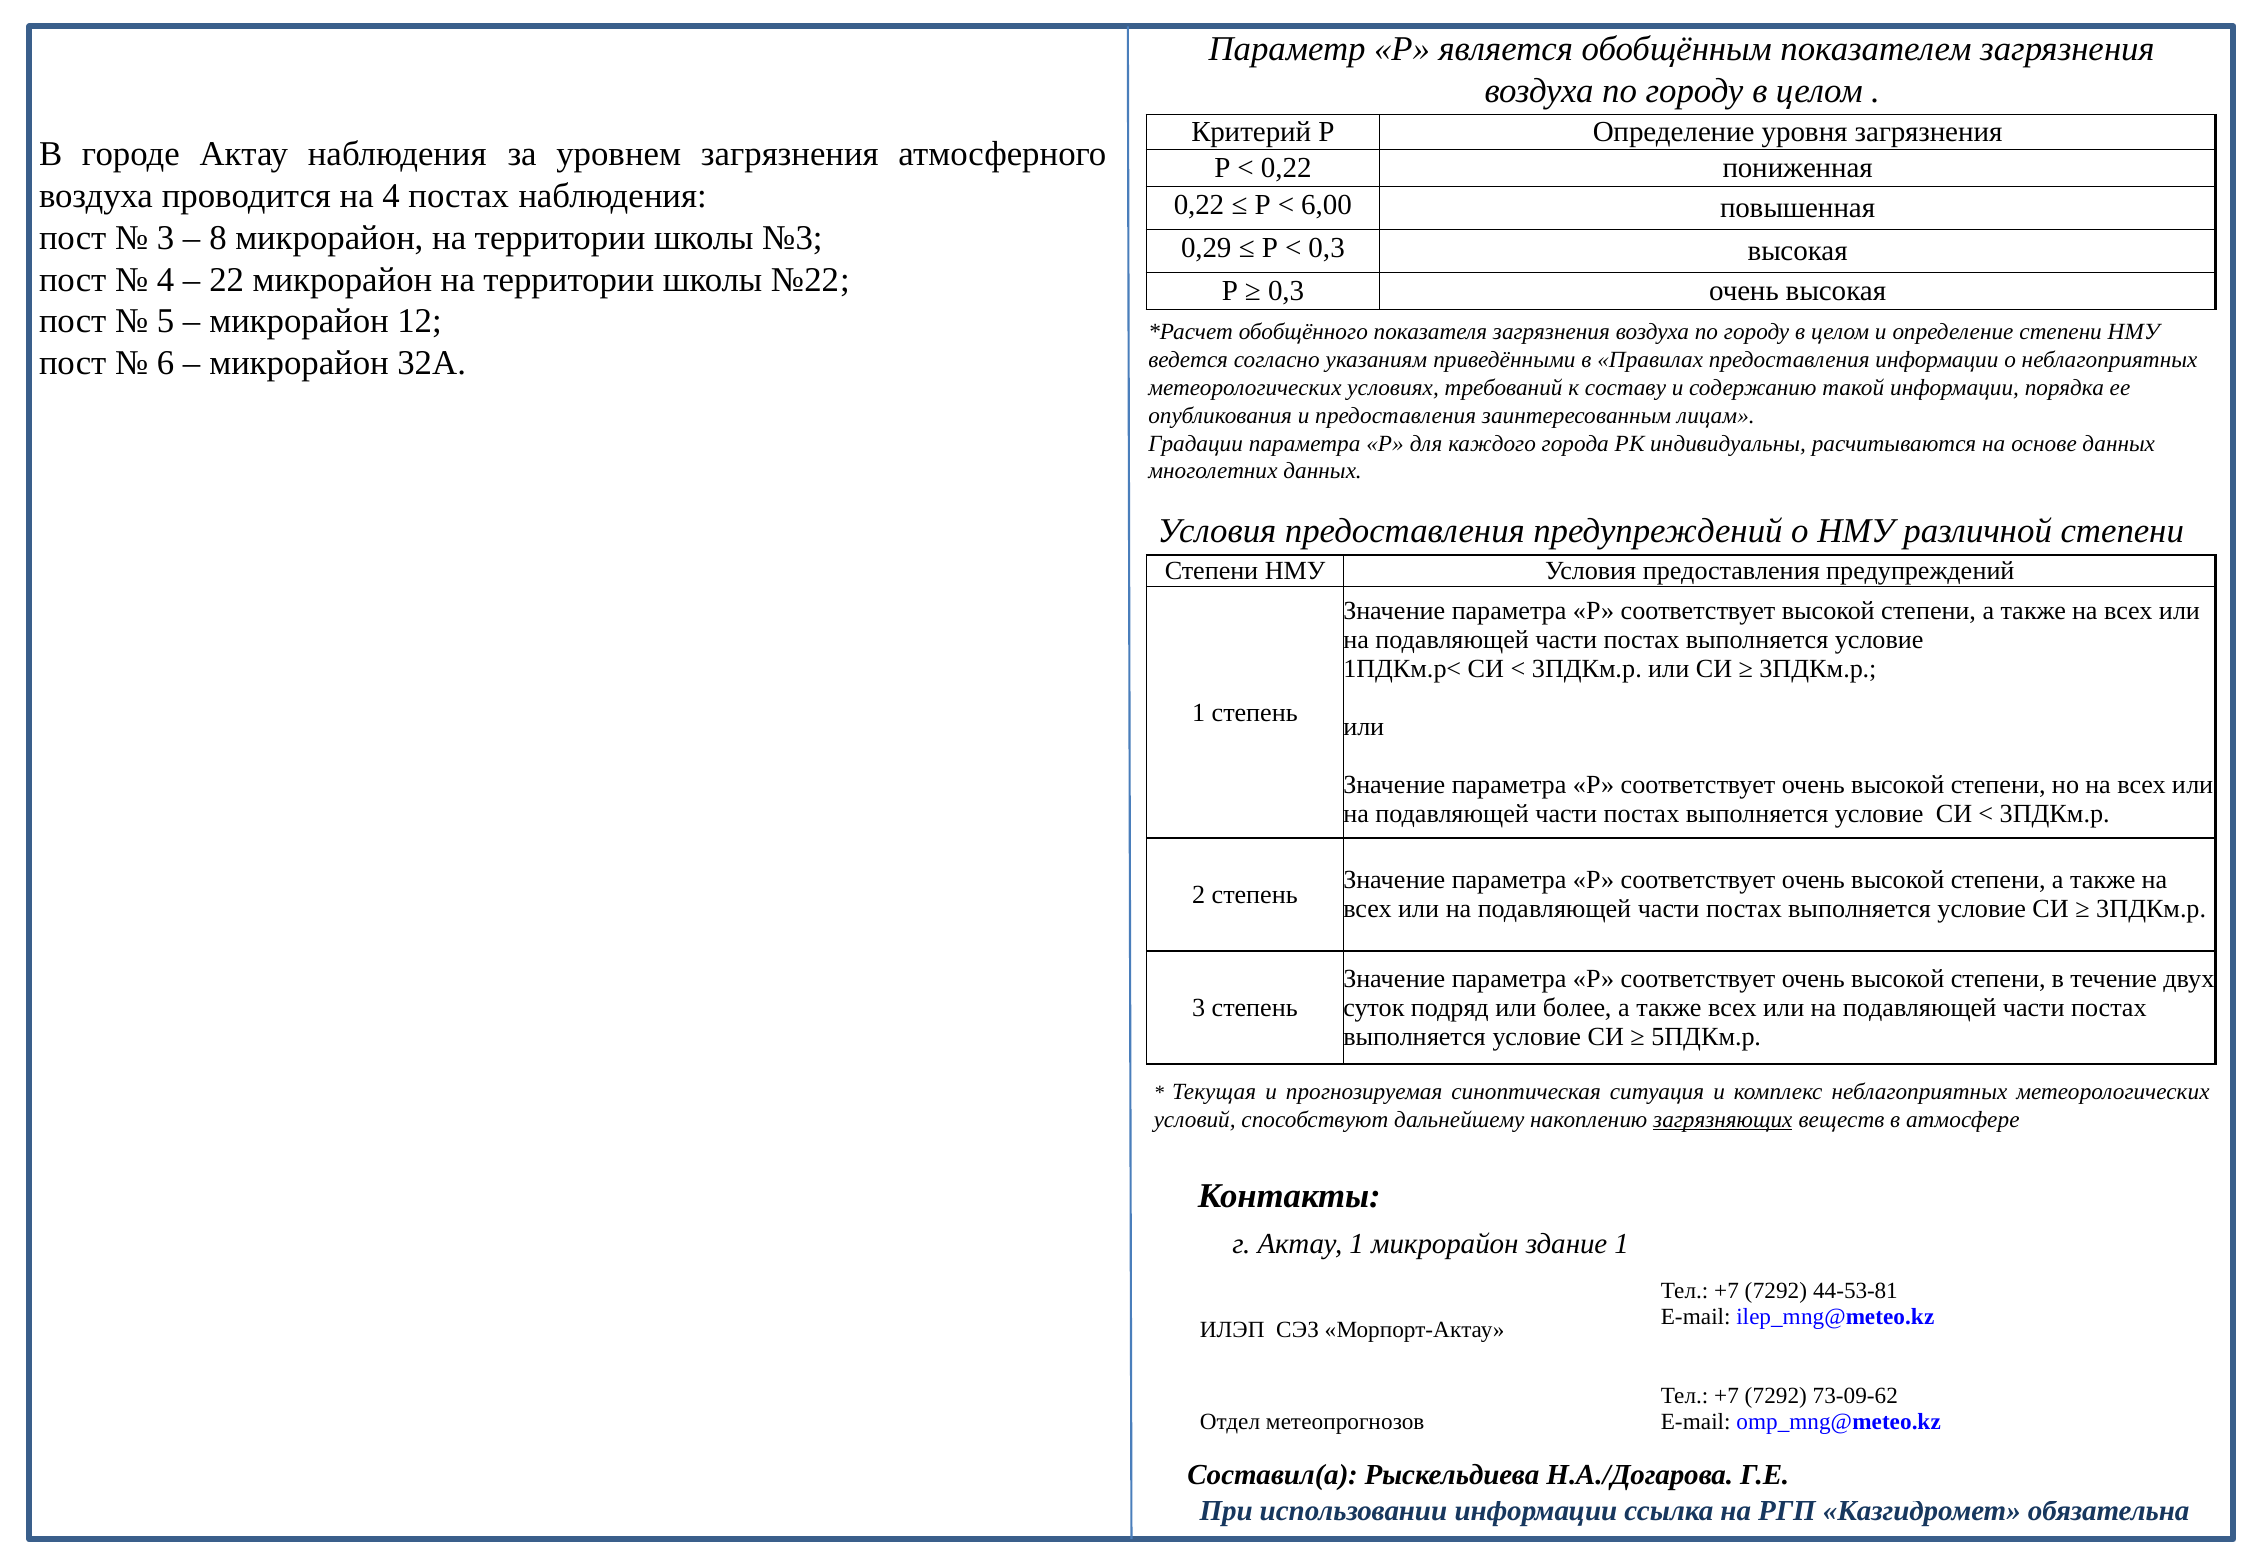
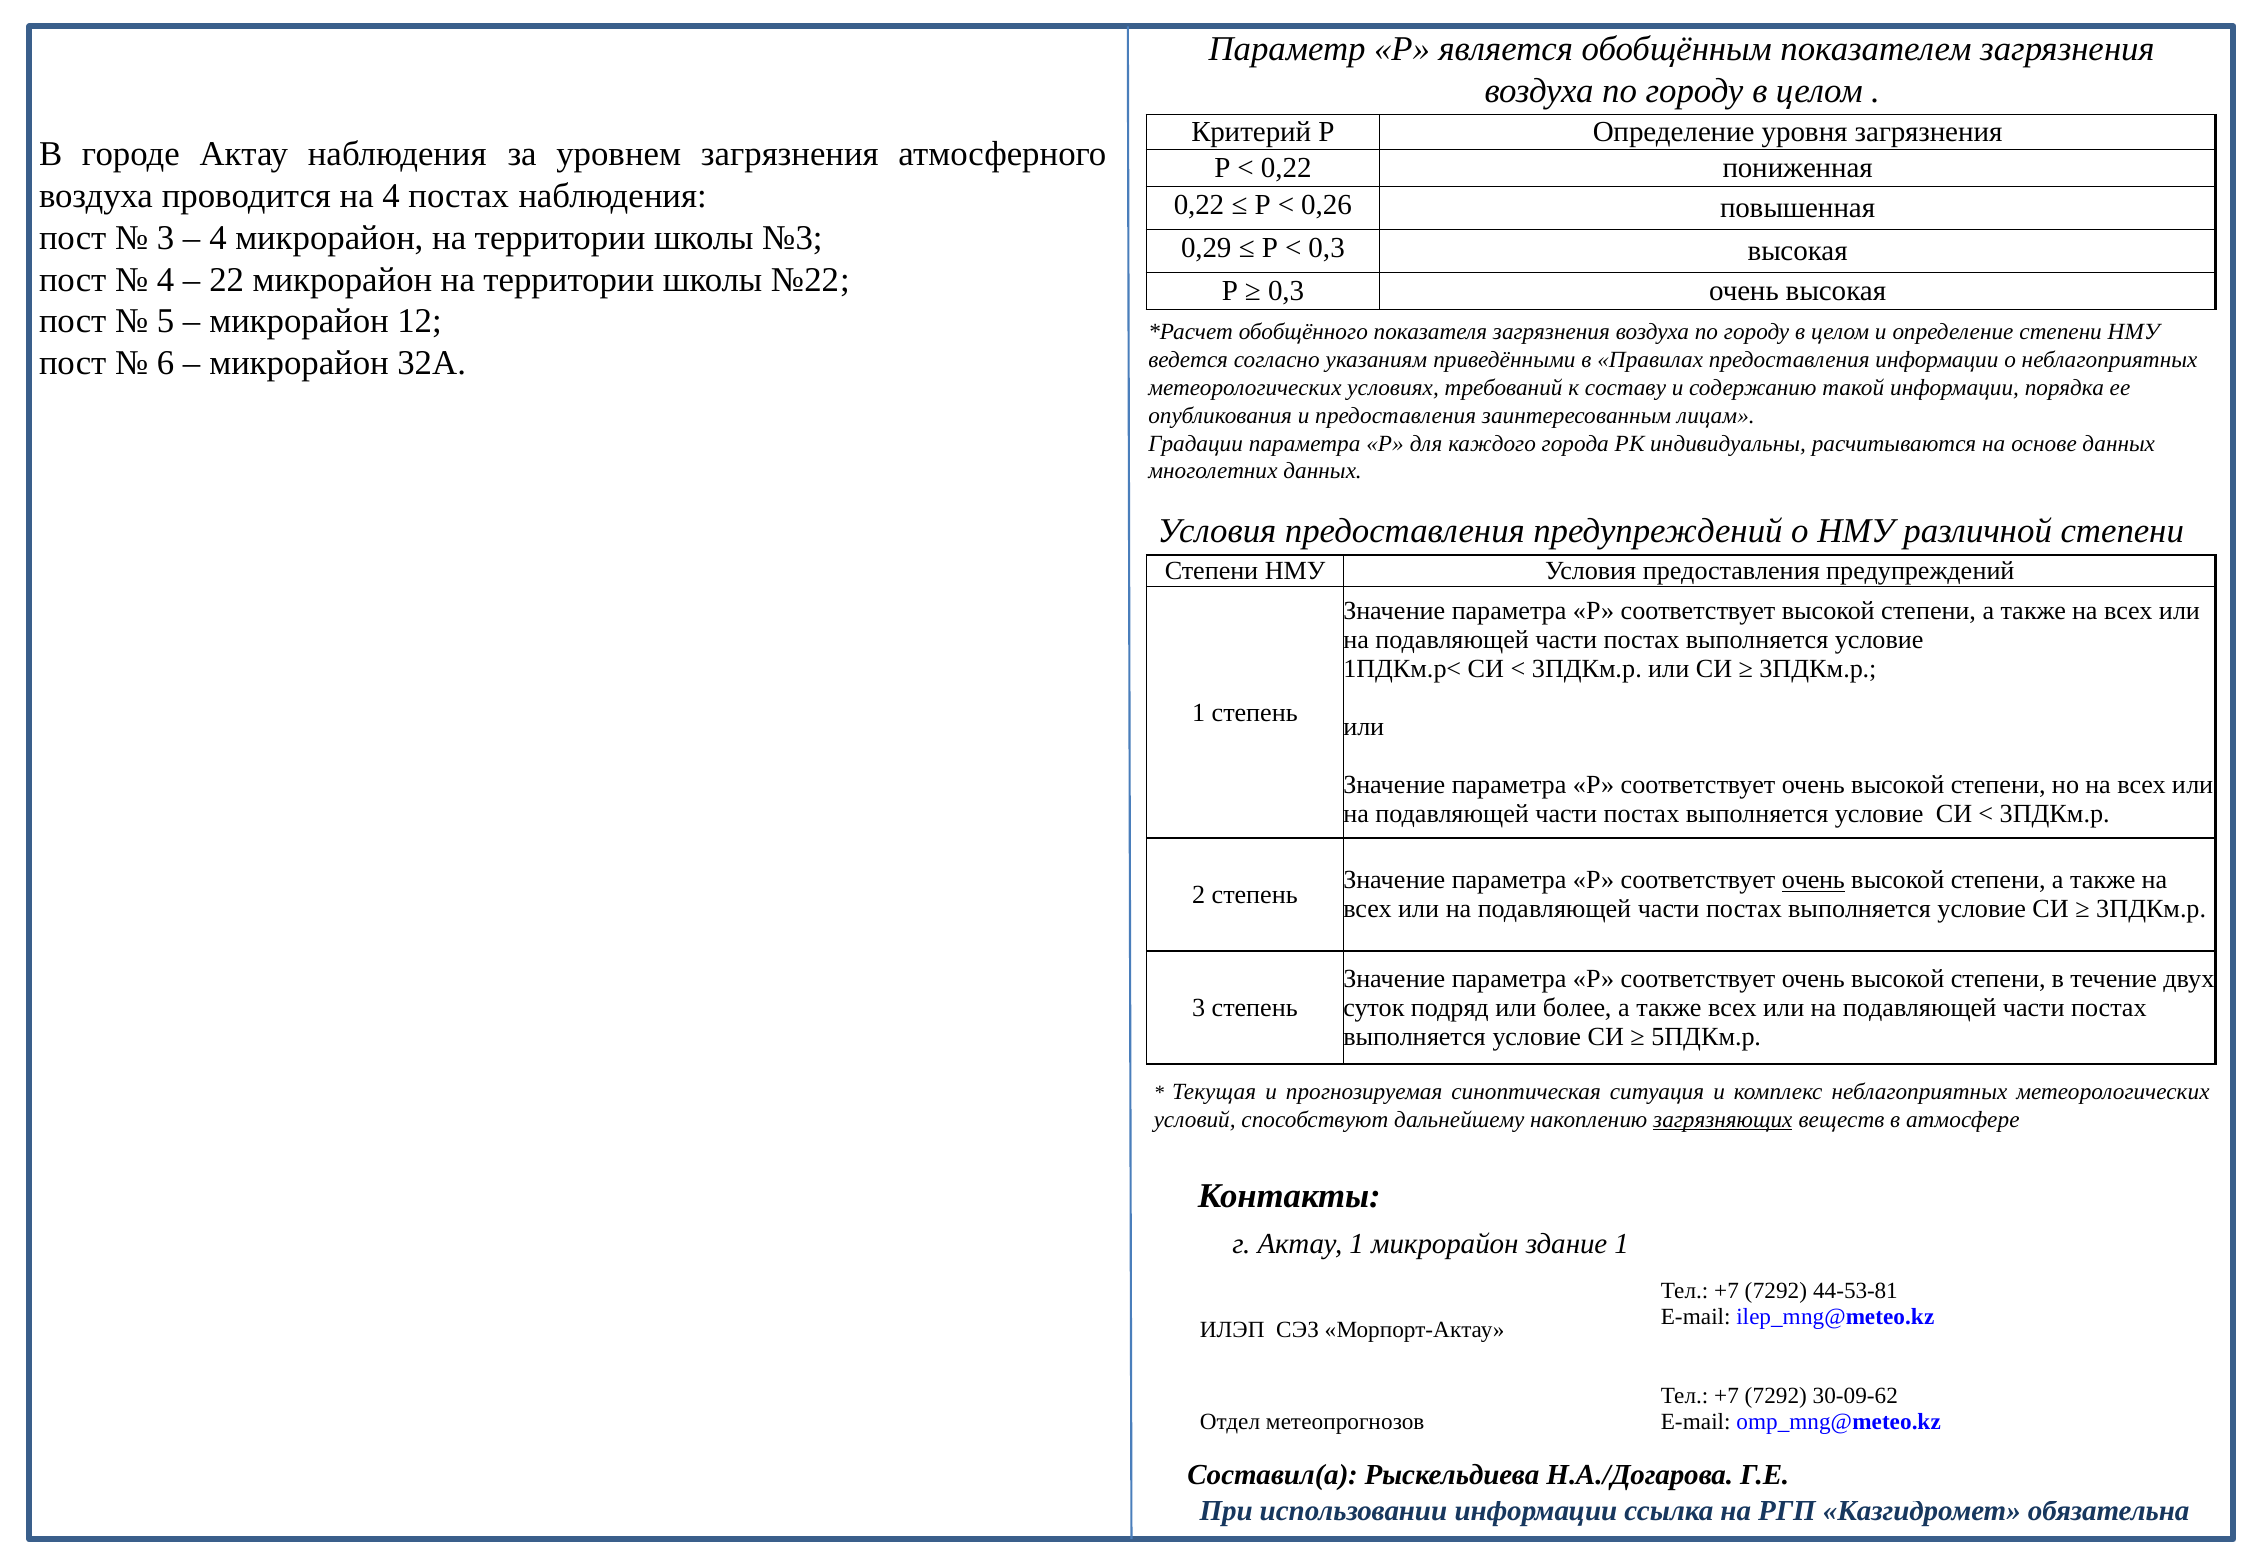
6,00: 6,00 -> 0,26 (1326, 205)
8: 8 -> 4 (218, 238)
очень underline: none -> present (1813, 881)
73-09-62: 73-09-62 -> 30-09-62 (1855, 1396)
